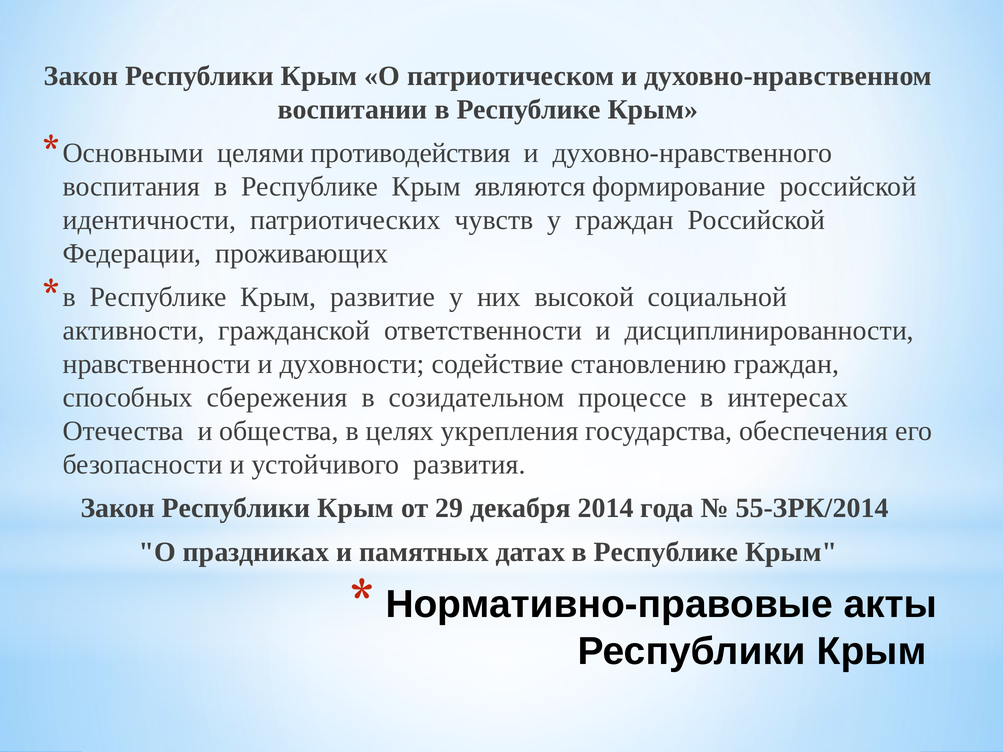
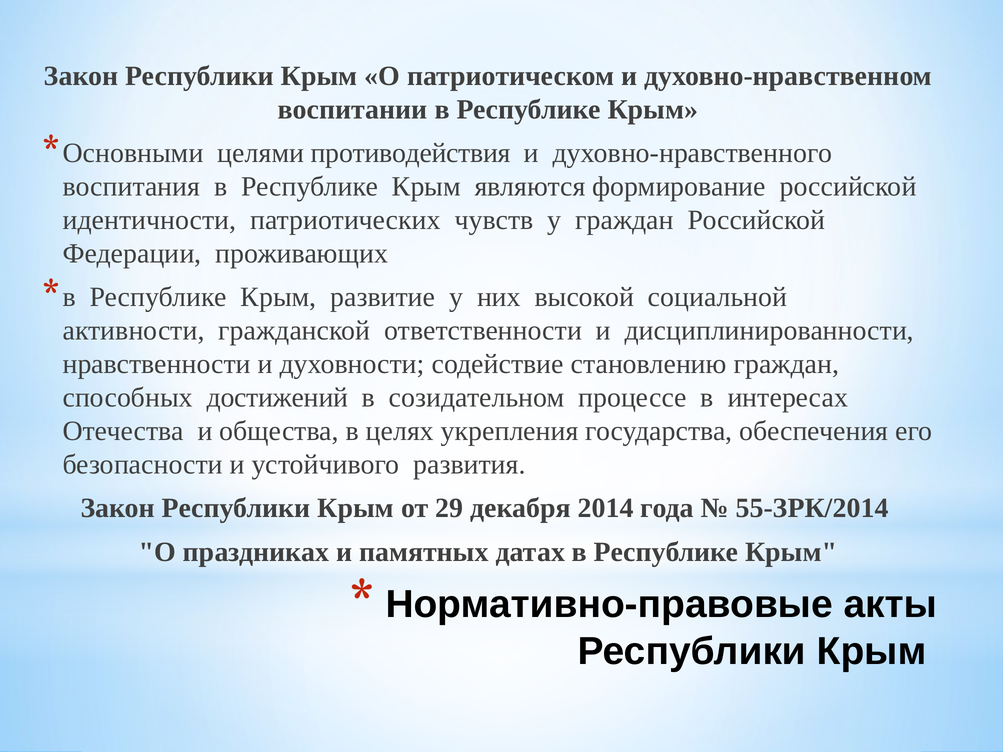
сбережения: сбережения -> достижений (277, 398)
